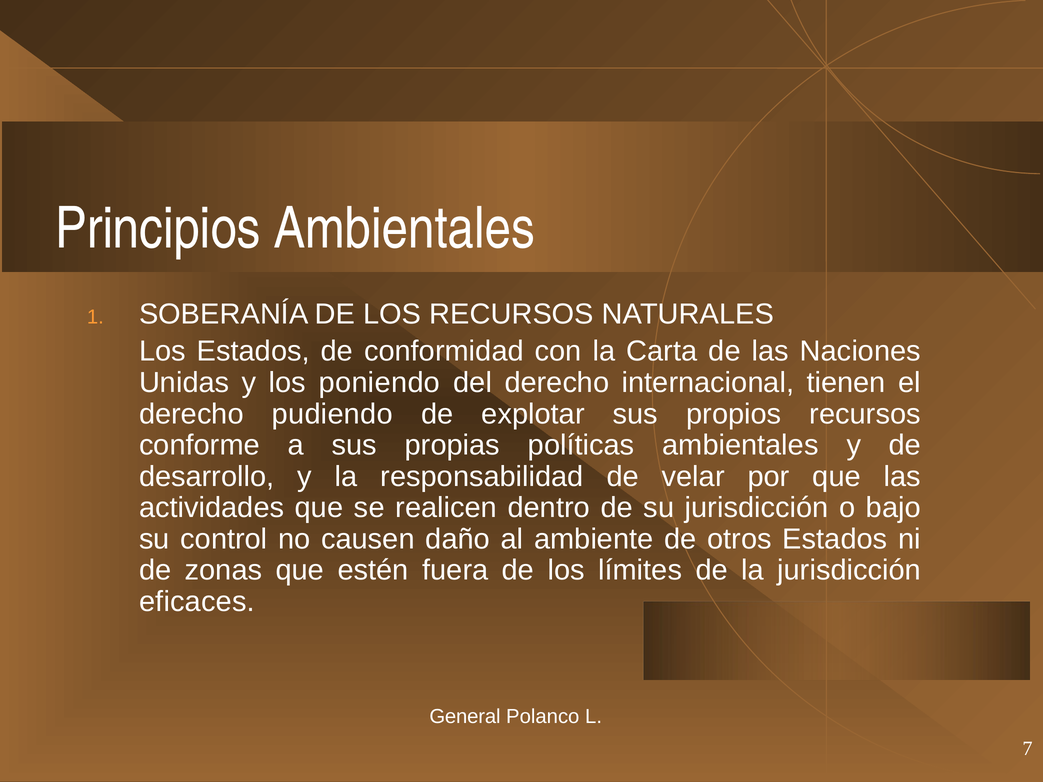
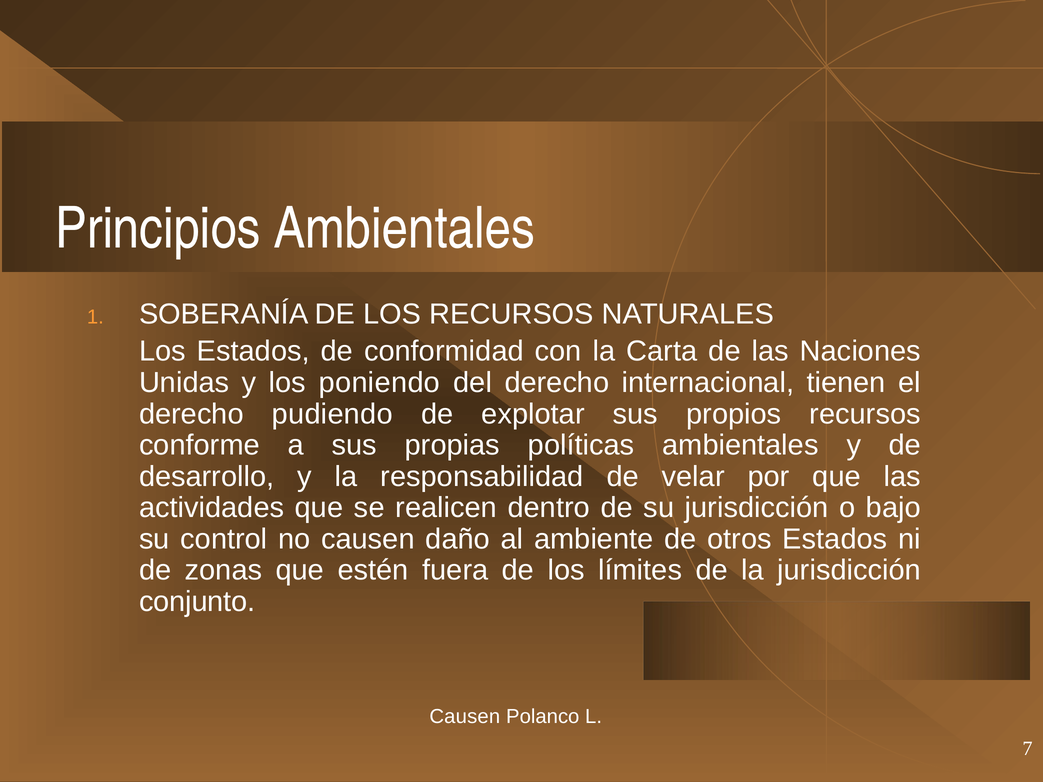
eficaces: eficaces -> conjunto (197, 602)
General: General -> Causen (465, 717)
